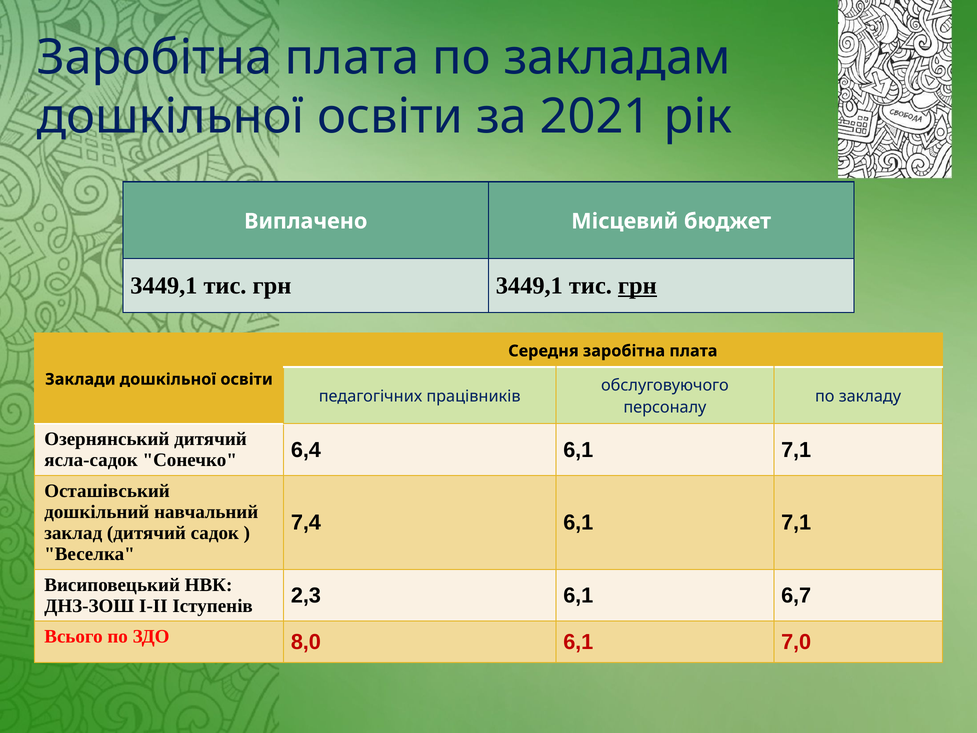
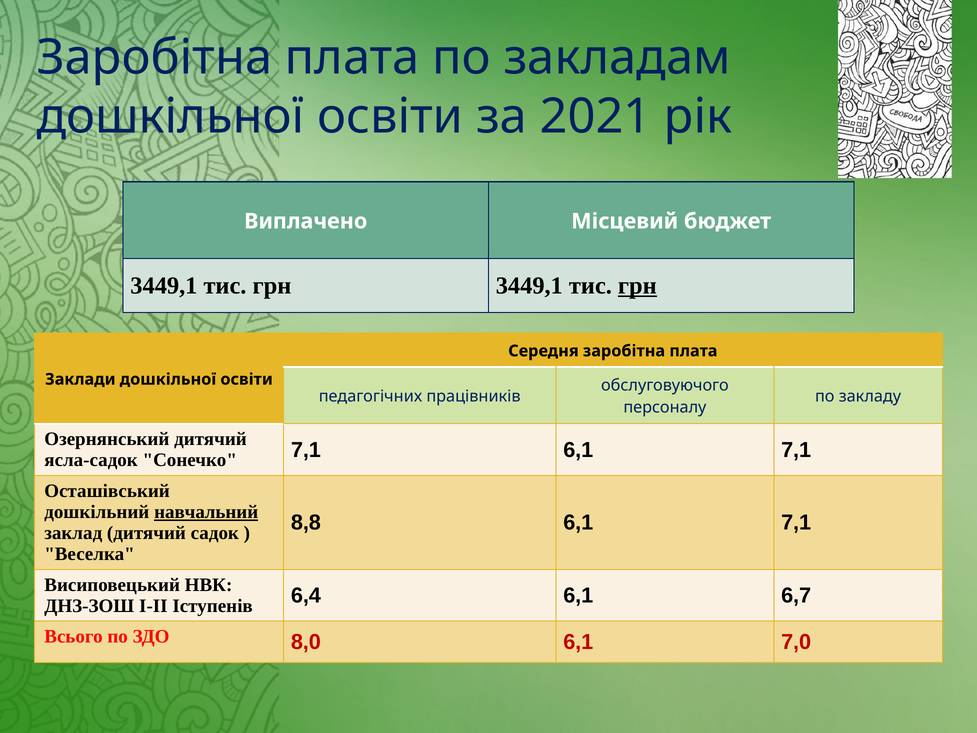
Сонечко 6,4: 6,4 -> 7,1 (306, 450)
навчальний underline: none -> present (206, 512)
7,4: 7,4 -> 8,8 (306, 523)
2,3: 2,3 -> 6,4 (306, 595)
